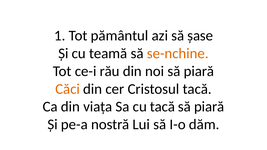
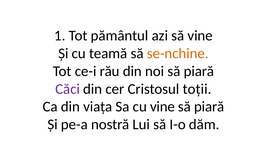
să șase: șase -> vine (200, 36)
Căci colour: orange -> purple (68, 89)
Cristosul tacă: tacă -> toții (197, 89)
cu tacă: tacă -> vine (162, 107)
